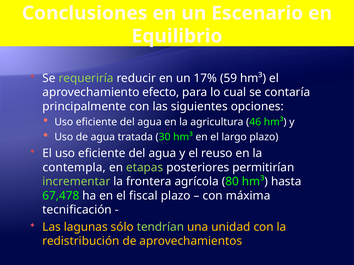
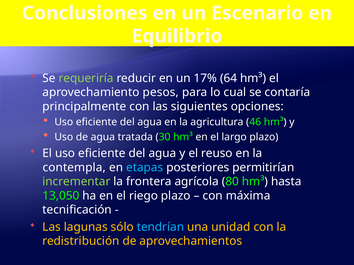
59: 59 -> 64 (229, 78)
efecto: efecto -> pesos (161, 92)
etapas colour: light green -> light blue (145, 168)
67,478: 67,478 -> 13,050 (61, 196)
fiscal: fiscal -> riego (143, 196)
tendrían colour: light green -> light blue (160, 227)
